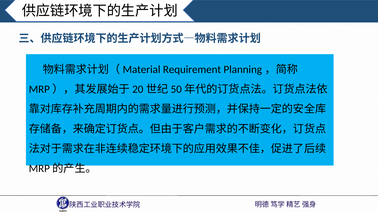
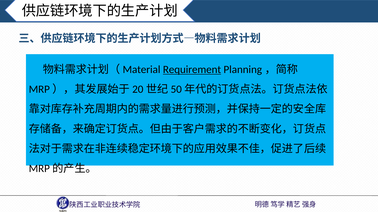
Requirement underline: none -> present (192, 70)
